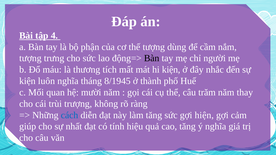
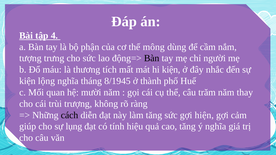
thế tượng: tượng -> mông (154, 47)
luôn: luôn -> lộng (46, 81)
cách colour: blue -> black (70, 115)
nhất: nhất -> lụng (74, 127)
